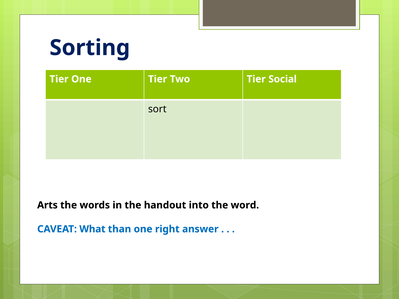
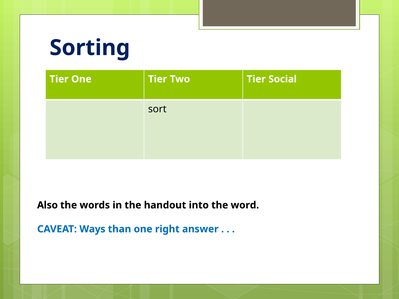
Arts: Arts -> Also (47, 205)
What: What -> Ways (92, 229)
